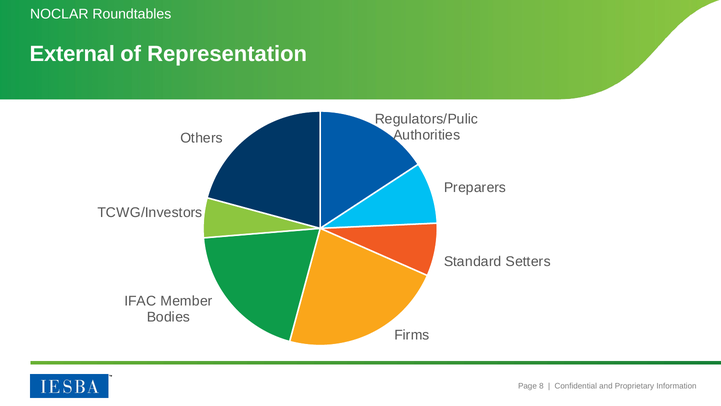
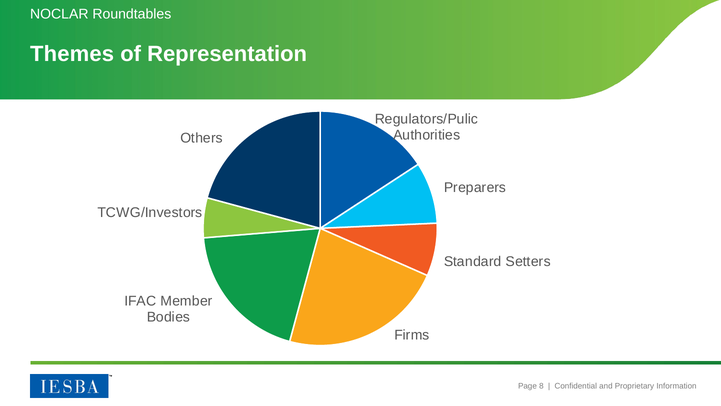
External: External -> Themes (72, 54)
